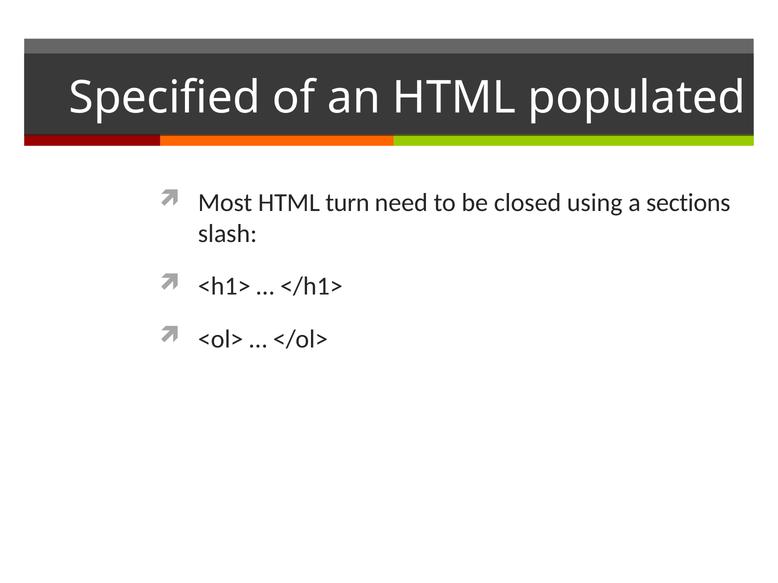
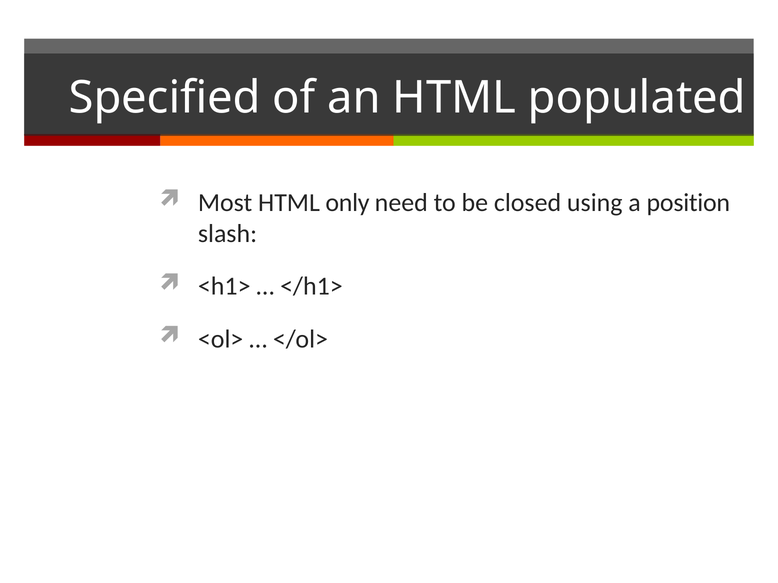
turn: turn -> only (347, 203)
sections: sections -> position (688, 203)
